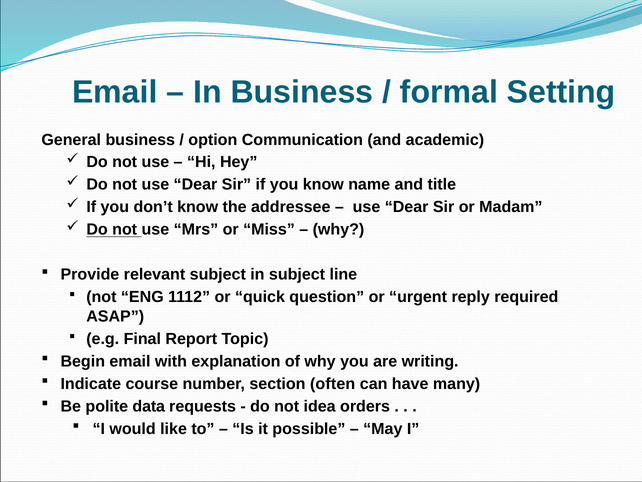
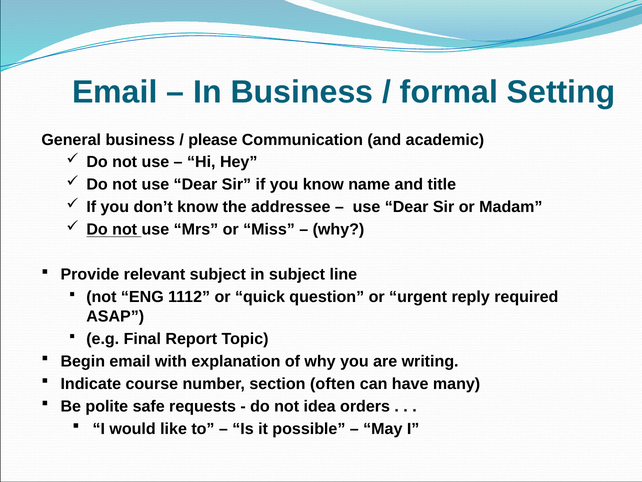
option: option -> please (213, 140)
data: data -> safe (149, 406)
